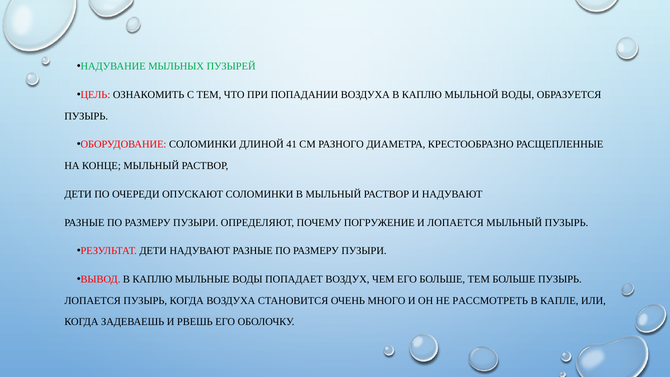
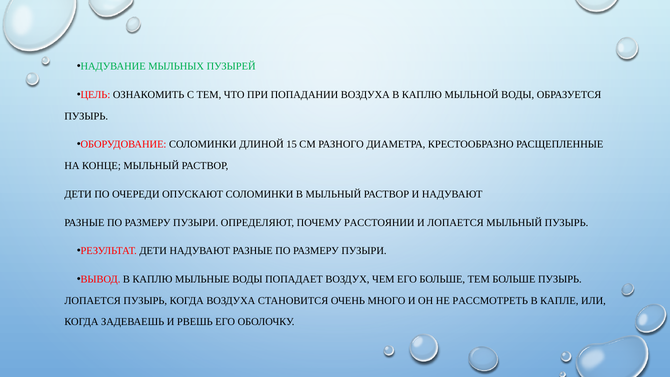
41: 41 -> 15 (292, 144)
ПОГРУЖЕНИЕ: ПОГРУЖЕНИЕ -> РАССТОЯНИИ (379, 222)
